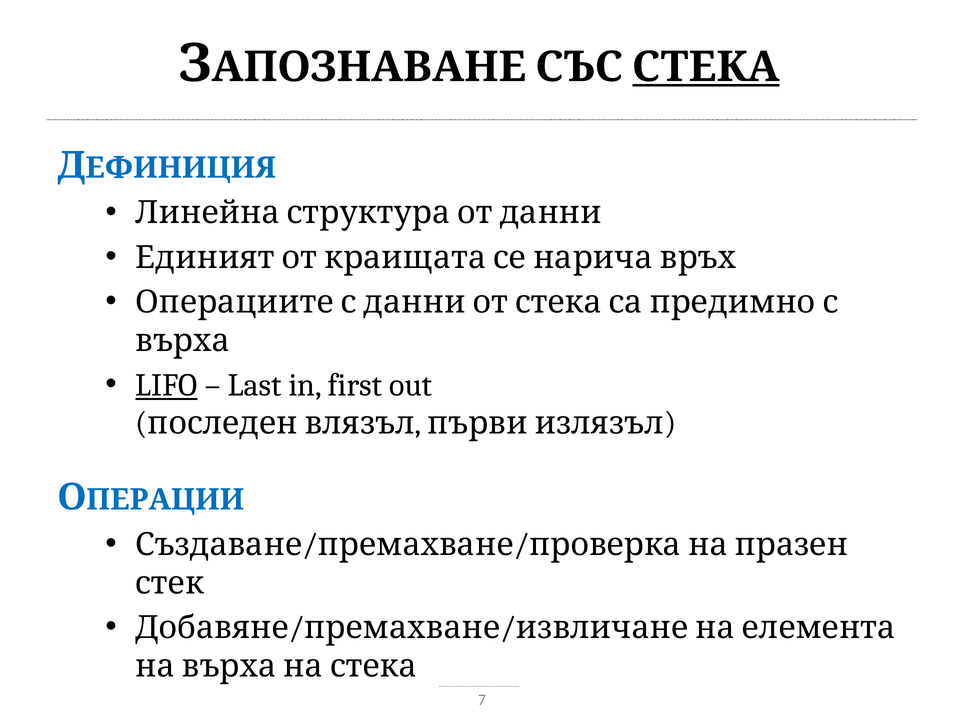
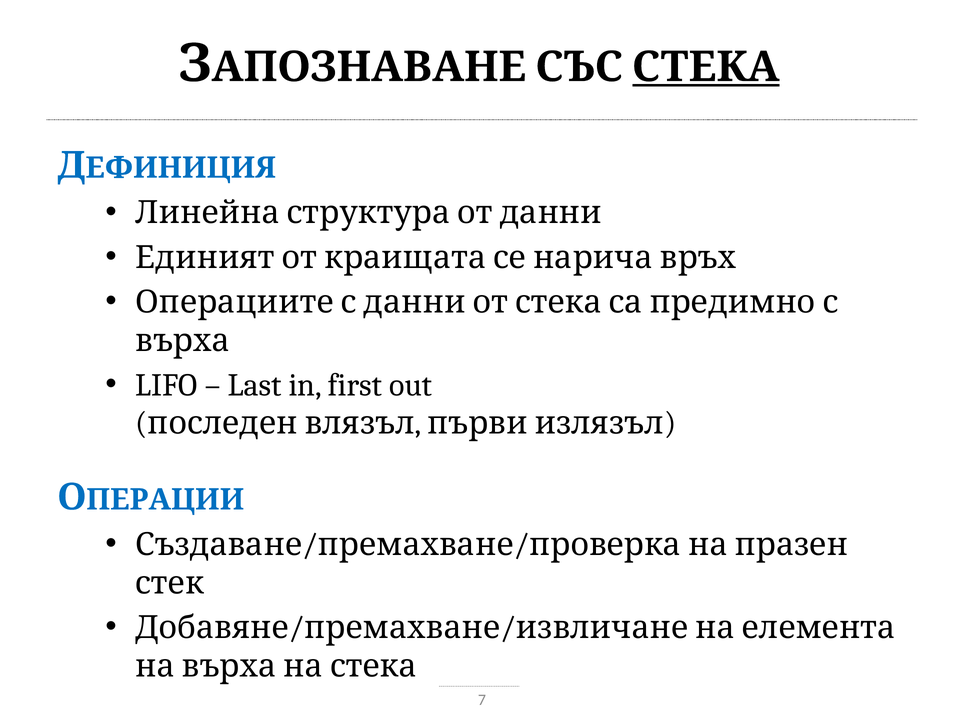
LIFO underline: present -> none (166, 385)
